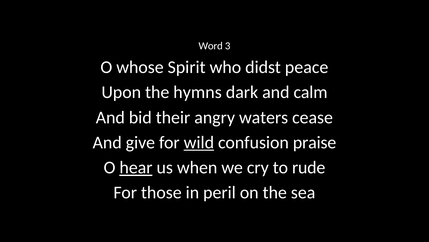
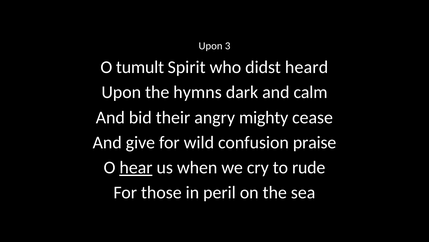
Word: Word -> Upon (211, 46)
whose: whose -> tumult (140, 67)
peace: peace -> heard (307, 67)
waters: waters -> mighty (264, 117)
wild underline: present -> none (199, 142)
